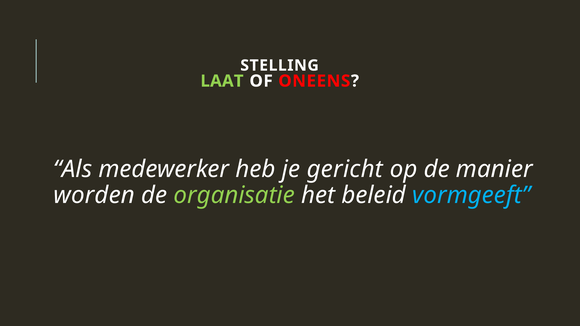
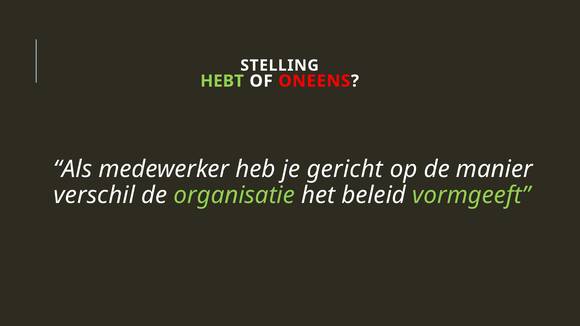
LAAT: LAAT -> HEBT (222, 81)
worden: worden -> verschil (94, 195)
vormgeeft colour: light blue -> light green (471, 195)
